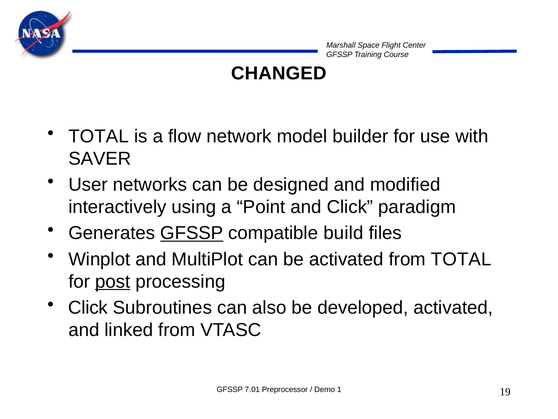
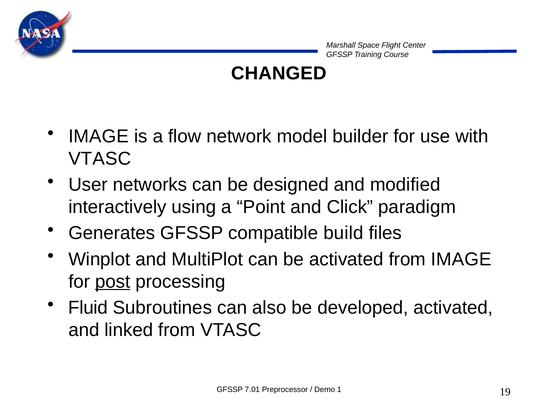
TOTAL: TOTAL -> IMAGE (99, 136)
SAVER: SAVER -> VTASC (100, 158)
GFSSP underline: present -> none (192, 233)
from TOTAL: TOTAL -> IMAGE (461, 259)
Click: Click -> Fluid (88, 307)
